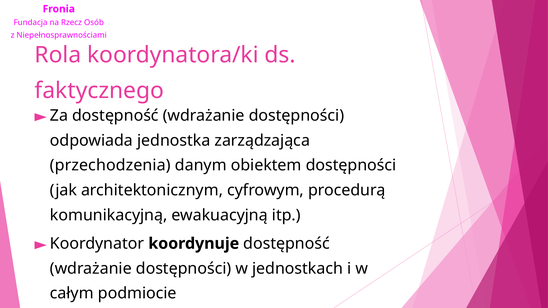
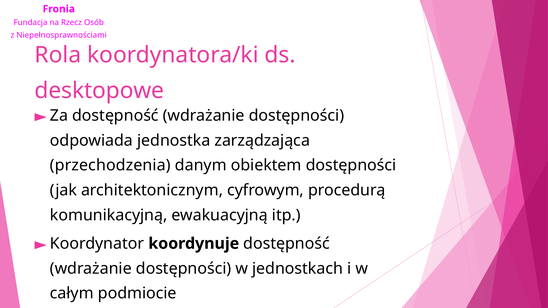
faktycznego: faktycznego -> desktopowe (99, 91)
